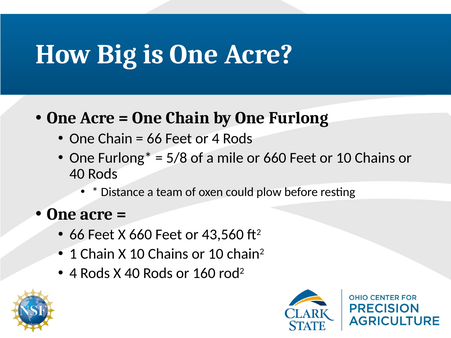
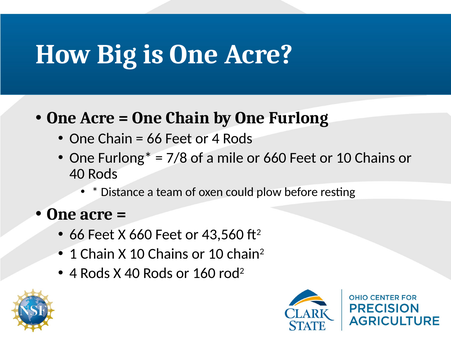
5/8: 5/8 -> 7/8 (177, 158)
